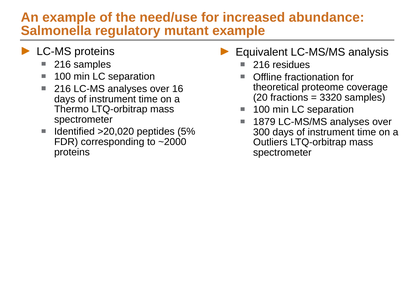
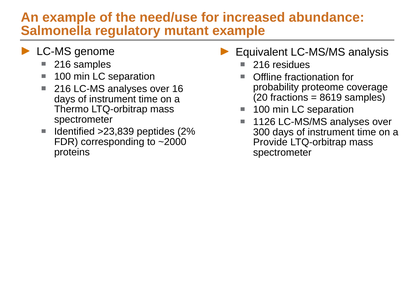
LC-MS proteins: proteins -> genome (95, 52)
theoretical: theoretical -> probability (276, 87)
3320: 3320 -> 8619 (331, 98)
1879: 1879 -> 1126 (264, 122)
>20,020: >20,020 -> >23,839 (116, 132)
5%: 5% -> 2% (186, 132)
Outliers: Outliers -> Provide (270, 143)
